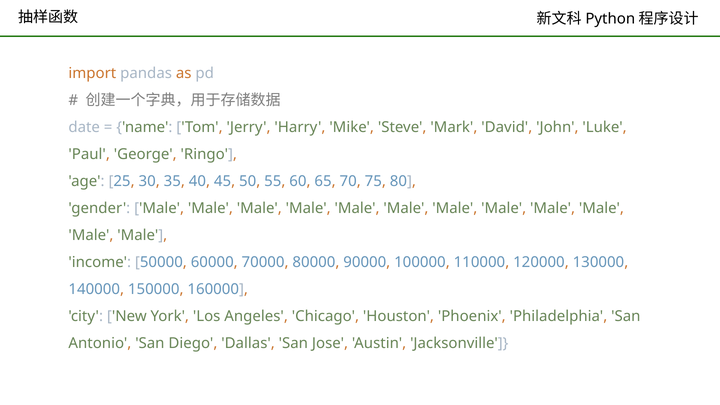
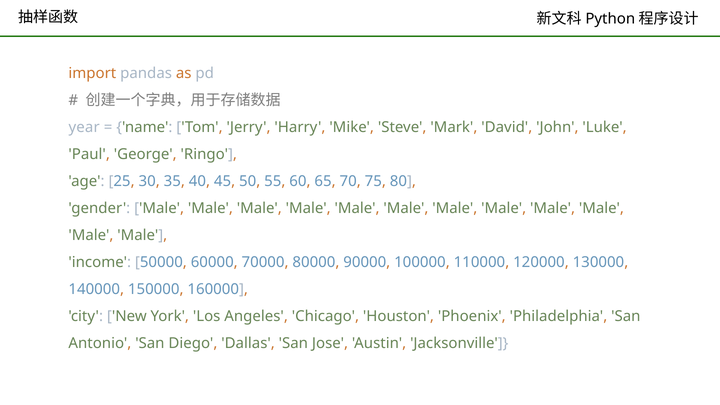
date: date -> year (84, 127)
